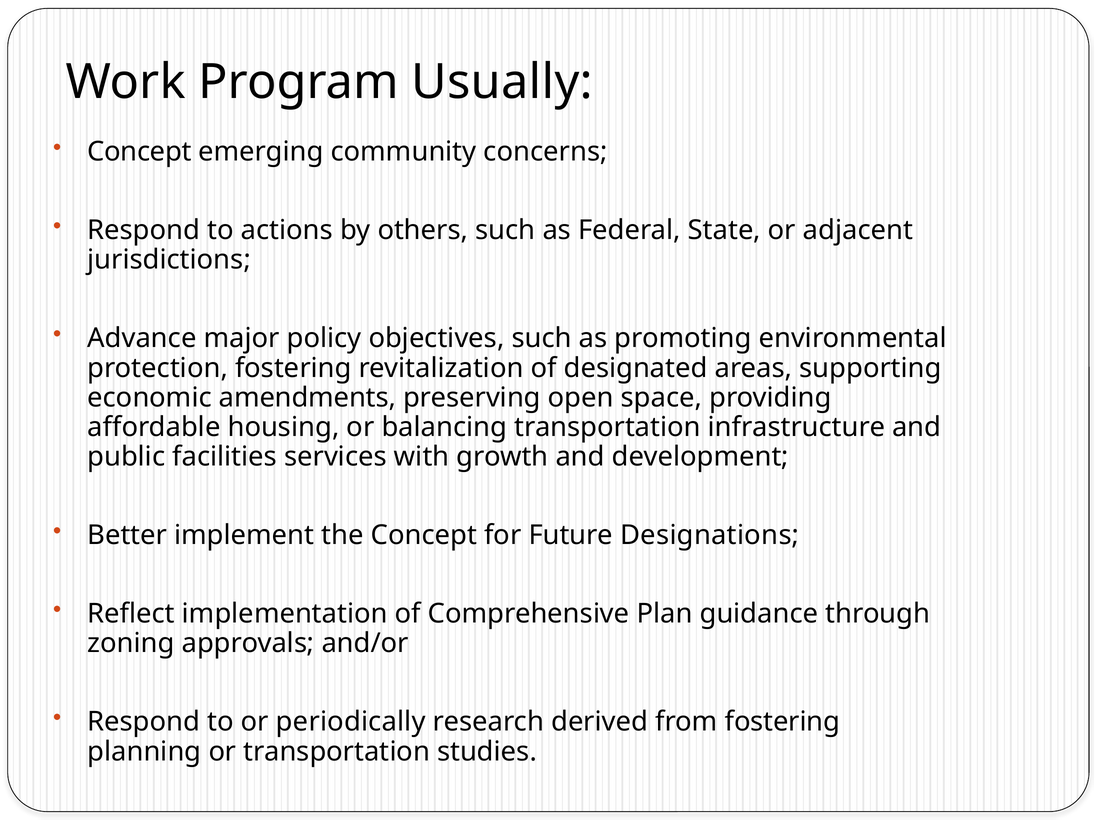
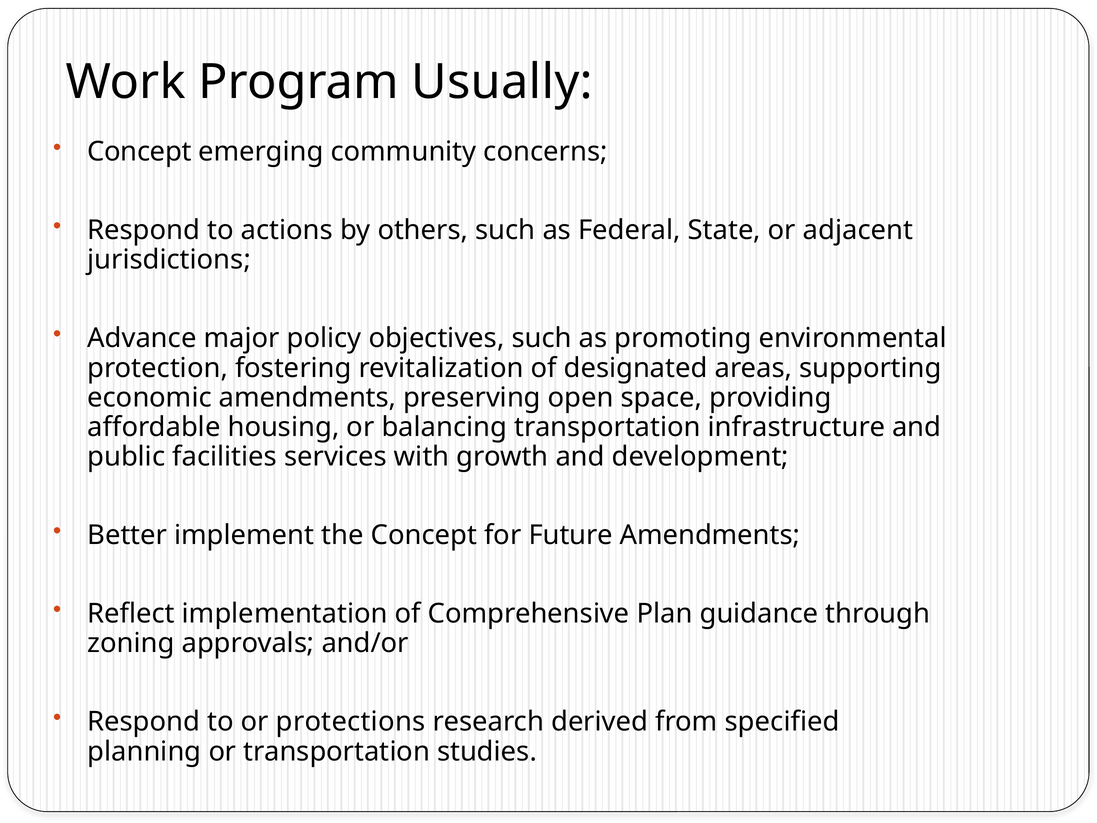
Future Designations: Designations -> Amendments (710, 535)
periodically: periodically -> protections (351, 722)
from fostering: fostering -> specified (782, 722)
